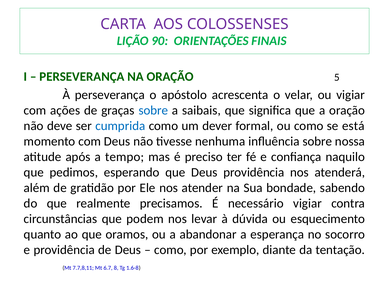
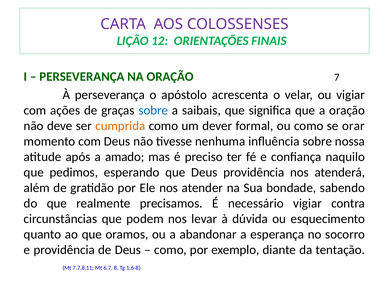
90: 90 -> 12 (160, 41)
5: 5 -> 7 (337, 77)
cumprida colour: blue -> orange (120, 126)
está: está -> orar (353, 126)
tempo: tempo -> amado (125, 157)
